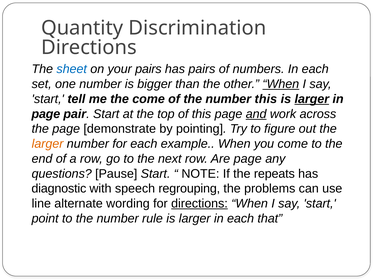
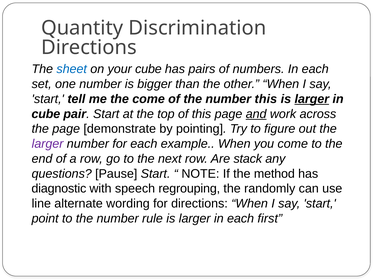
your pairs: pairs -> cube (148, 69)
When underline: present -> none (281, 84)
page: page -> cube (46, 114)
larger colour: orange -> purple (48, 144)
Are page: page -> stack (248, 159)
repeats: repeats -> method (274, 173)
problems: problems -> randomly (270, 188)
directions underline: present -> none (199, 203)
that: that -> first (270, 218)
